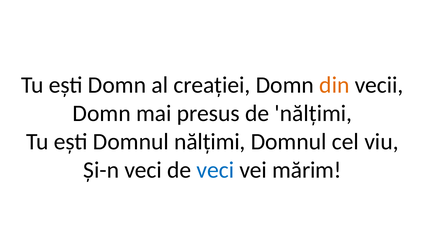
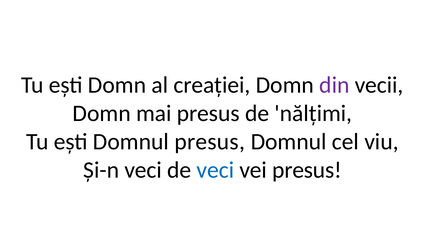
din colour: orange -> purple (334, 85)
Domnul nălțimi: nălțimi -> presus (210, 142)
vei mărim: mărim -> presus (307, 170)
